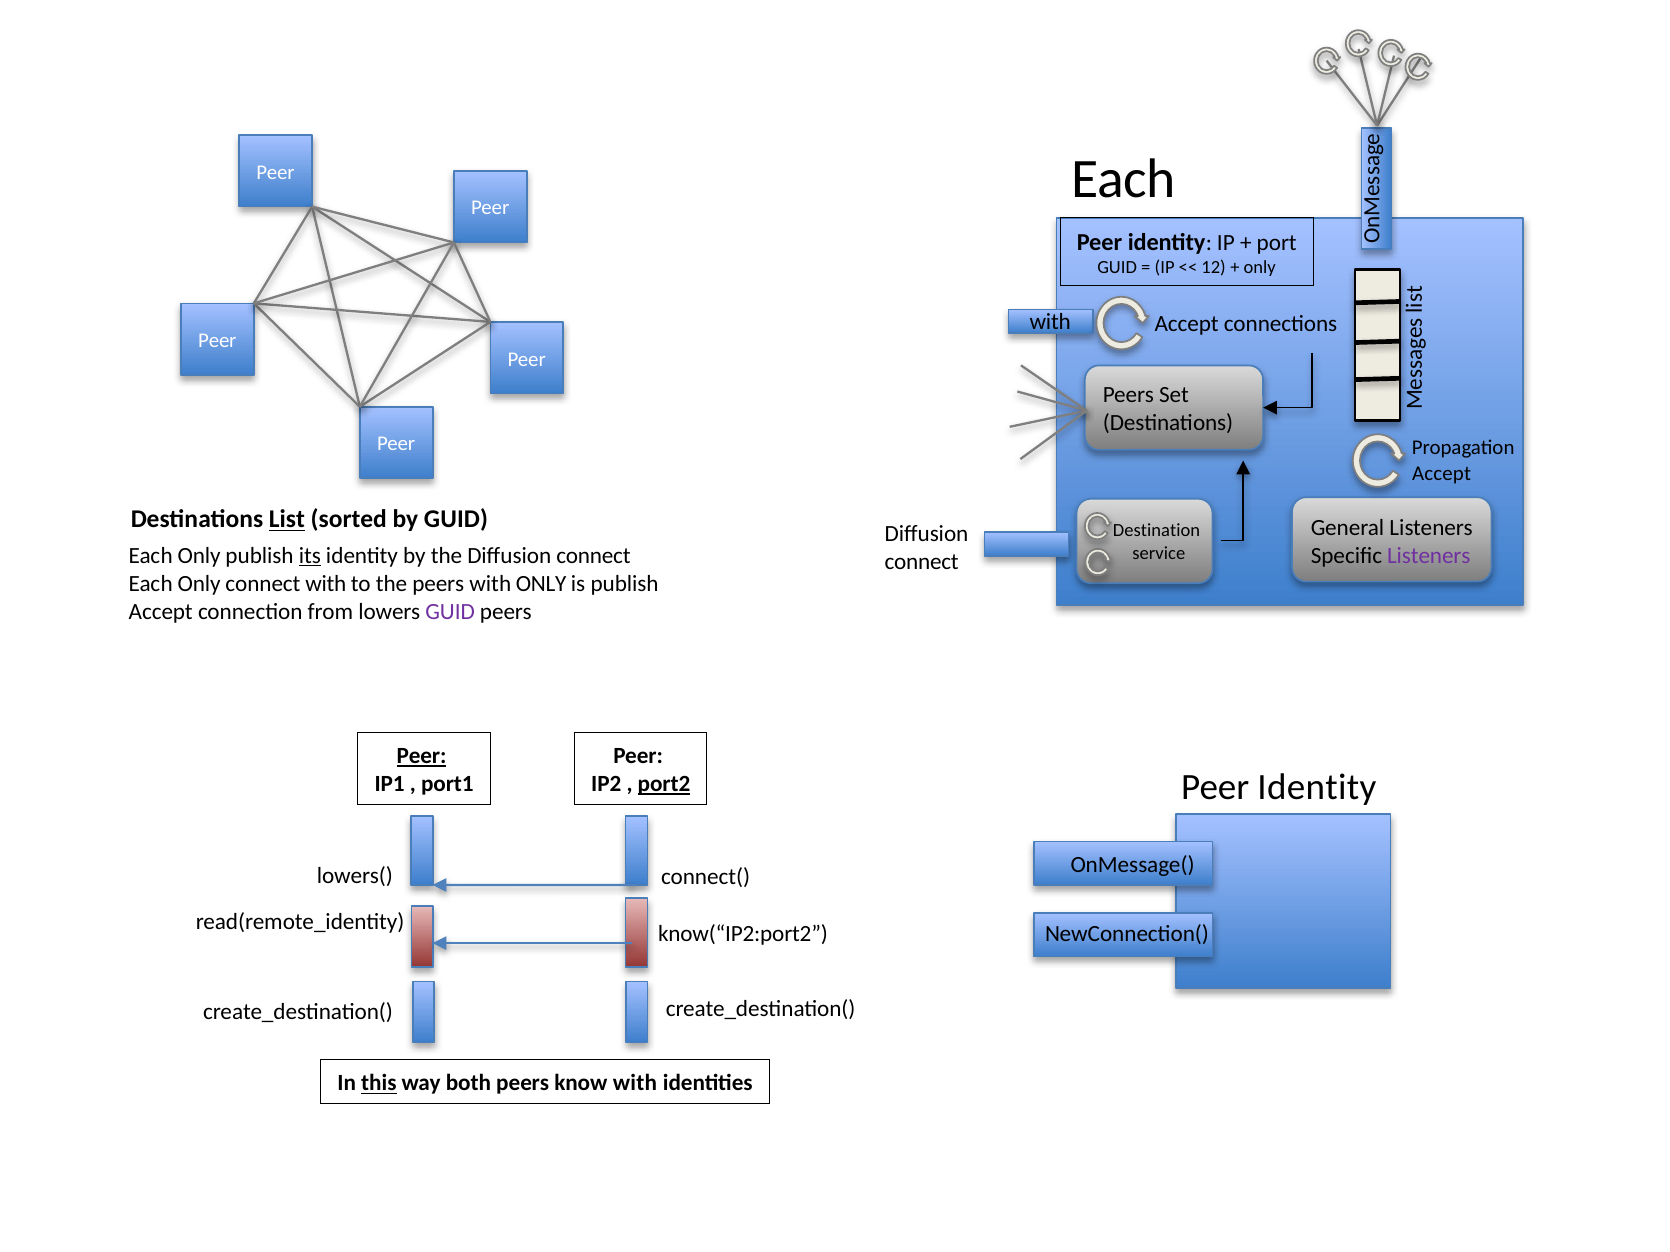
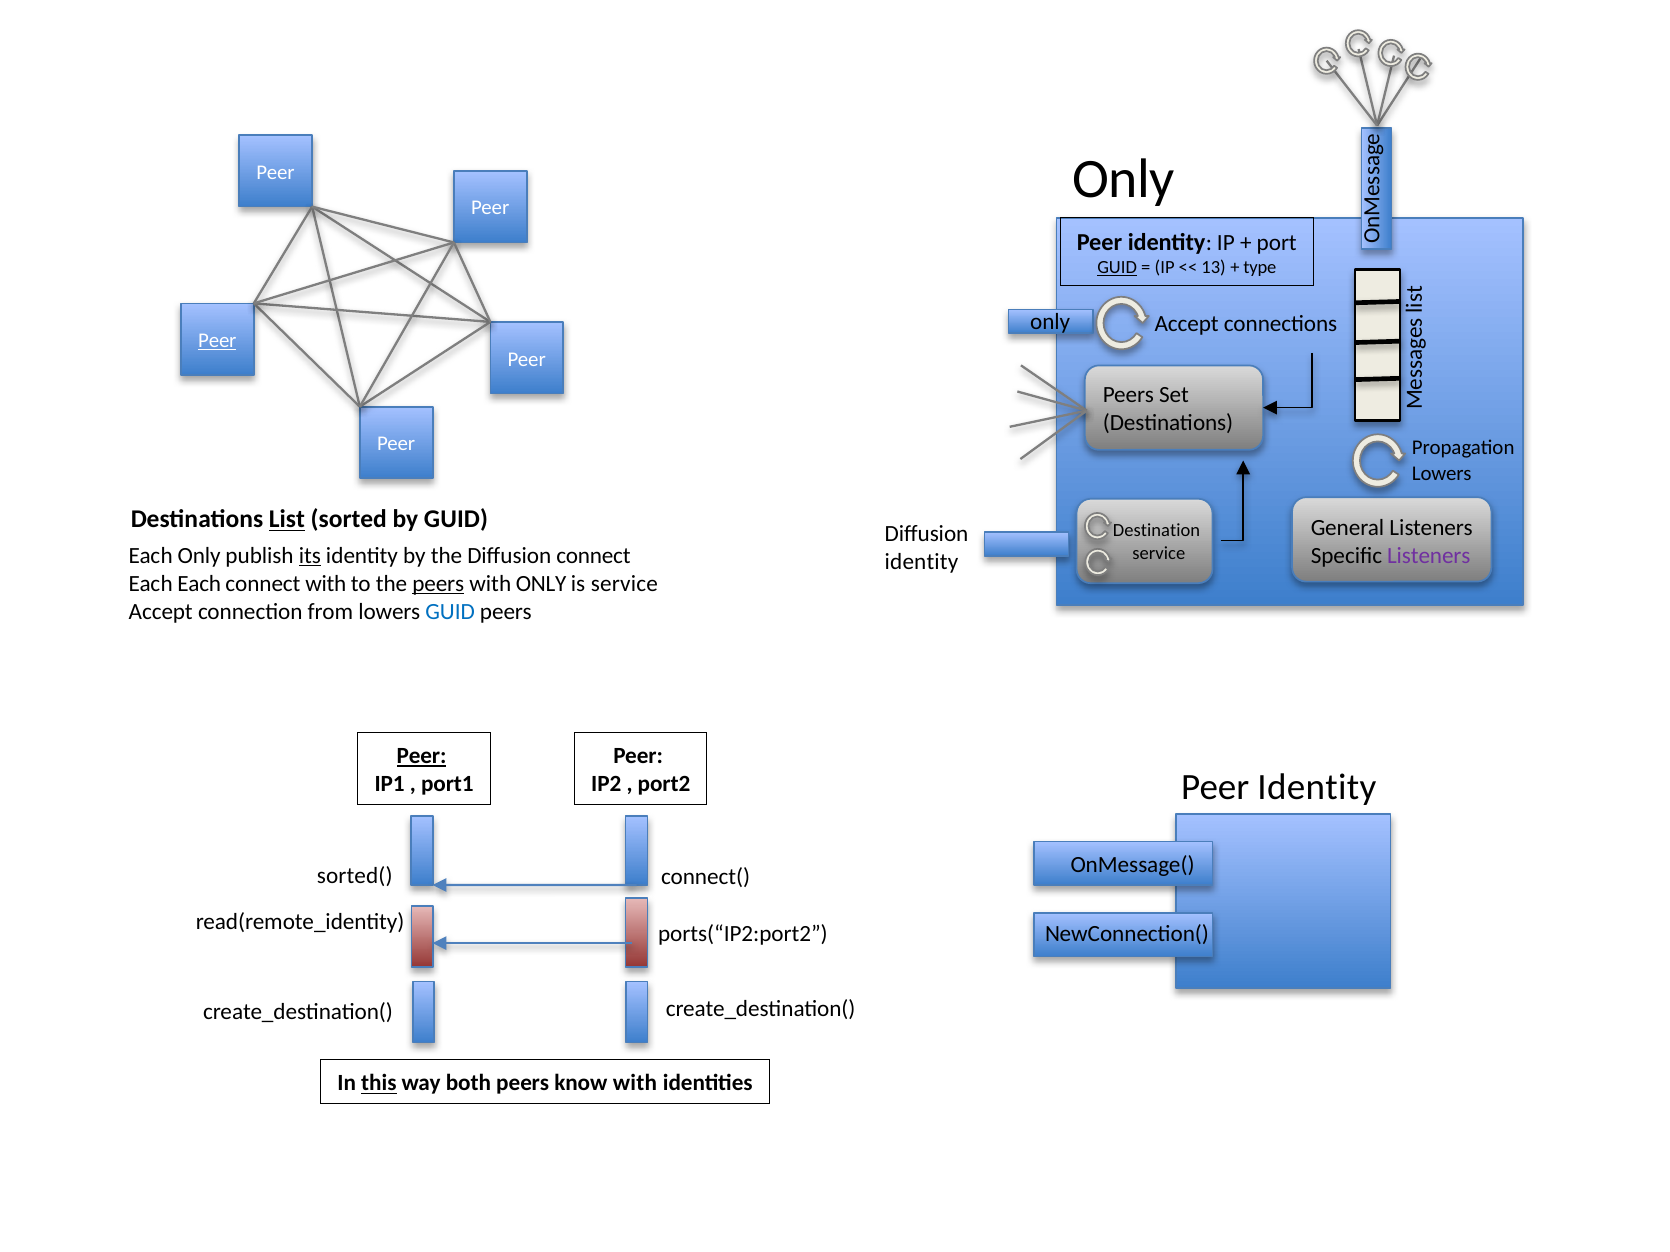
Each: Each -> Only (1124, 179)
GUID underline: none -> present (1117, 268)
12: 12 -> 13 (1214, 268)
only: only -> type (1260, 268)
with: with -> only (1050, 321)
Peer underline: none -> present (217, 341)
Accept: Accept -> Lowers (1442, 473)
connect: connect -> identity (922, 562)
Only: Only -> Each (199, 584)
peers underline: none -> present (438, 584)
is publish: publish -> service (624, 584)
GUID colour: purple -> blue (450, 612)
port2 underline: present -> none (664, 784)
lowers(: lowers( -> sorted( (355, 876)
know(“IP2:port2: know(“IP2:port2 -> ports(“IP2:port2 (743, 934)
